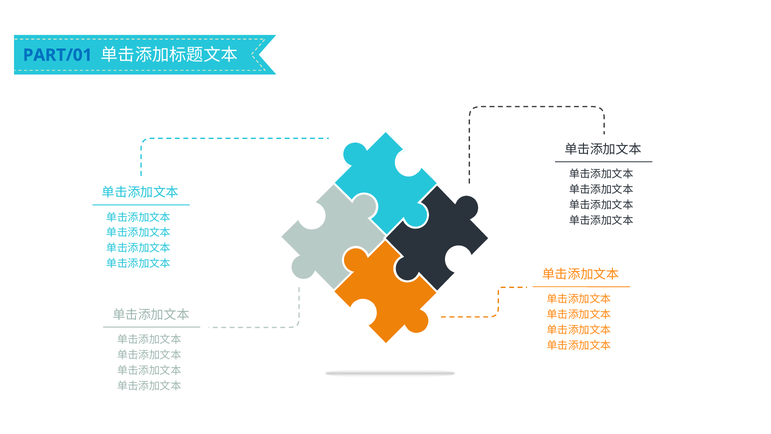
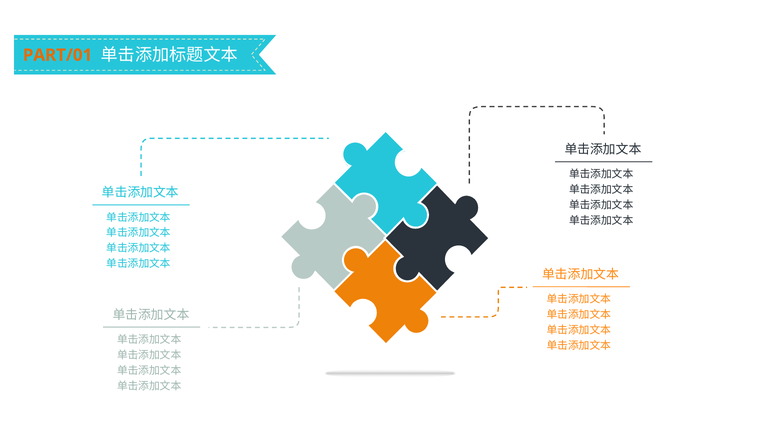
PART/01 colour: blue -> orange (58, 55)
